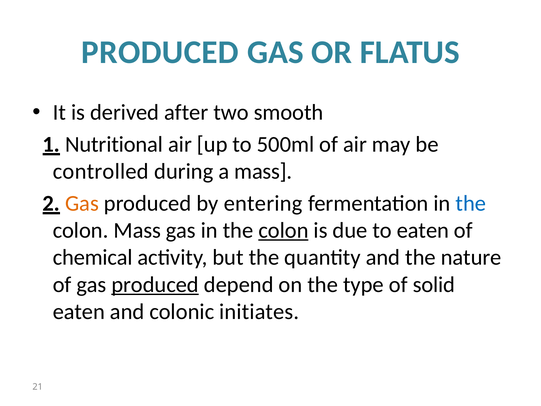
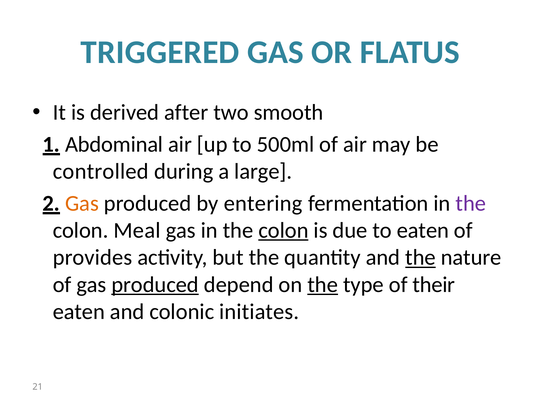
PRODUCED: PRODUCED -> TRIGGERED (160, 52)
Nutritional: Nutritional -> Abdominal (114, 144)
a mass: mass -> large (263, 171)
the colour: blue -> purple (471, 203)
colon Mass: Mass -> Meal (137, 230)
chemical: chemical -> provides (92, 257)
the underline: none -> present (421, 257)
the underline: none -> present (323, 284)
solid: solid -> their (434, 284)
